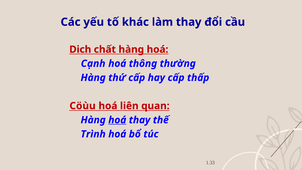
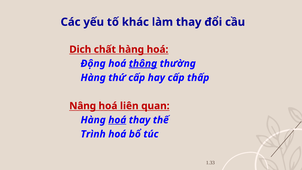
Cạnh: Cạnh -> Động (93, 64)
thông underline: none -> present (143, 64)
Cöùu: Cöùu -> Nâng (83, 106)
